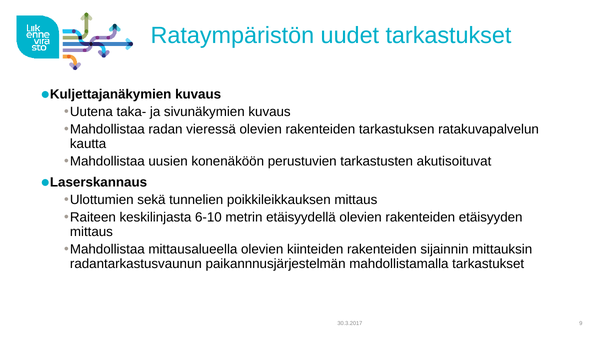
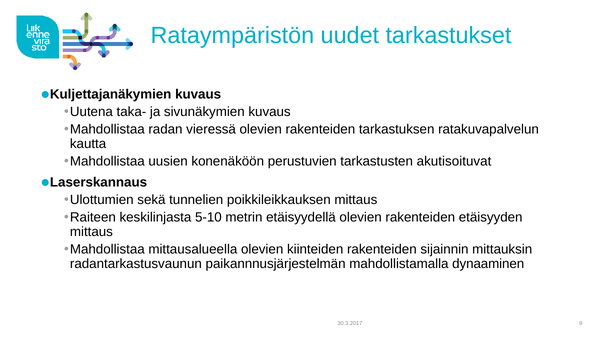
6-10: 6-10 -> 5-10 (208, 217)
mahdollistamalla tarkastukset: tarkastukset -> dynaaminen (488, 264)
